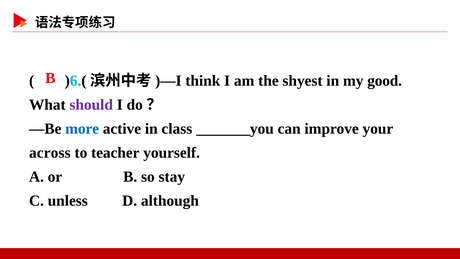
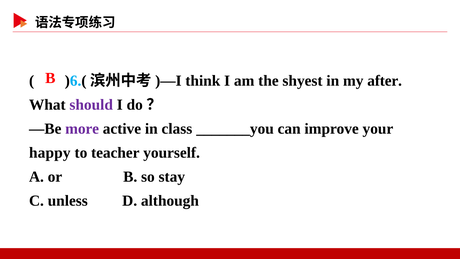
good: good -> after (385, 81)
more colour: blue -> purple (82, 129)
across: across -> happy (50, 153)
